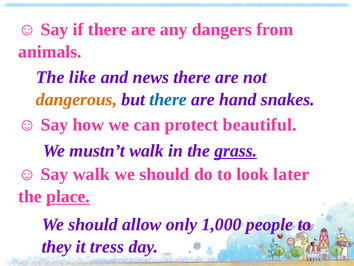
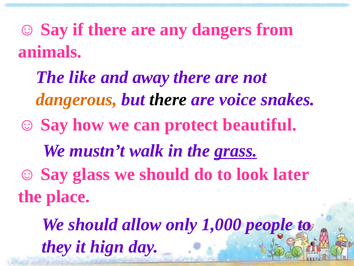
news: news -> away (151, 77)
there colour: blue -> black (168, 99)
hand: hand -> voice (238, 99)
Say walk: walk -> glass (91, 174)
place underline: present -> none (68, 196)
tress: tress -> hign (107, 246)
